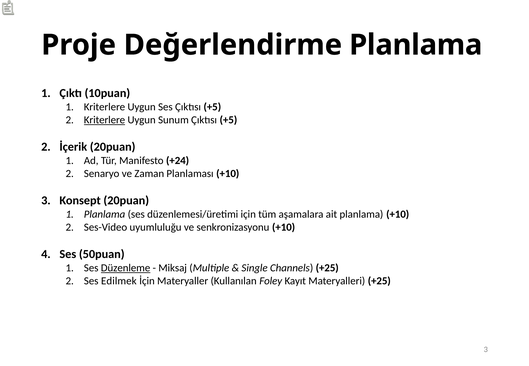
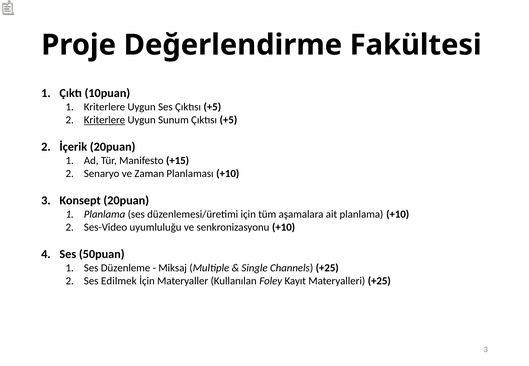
Değerlendirme Planlama: Planlama -> Fakültesi (416, 45)
+24: +24 -> +15 (178, 161)
Düzenleme underline: present -> none (126, 268)
